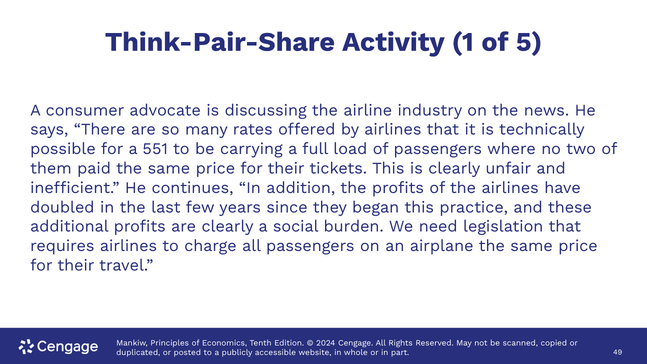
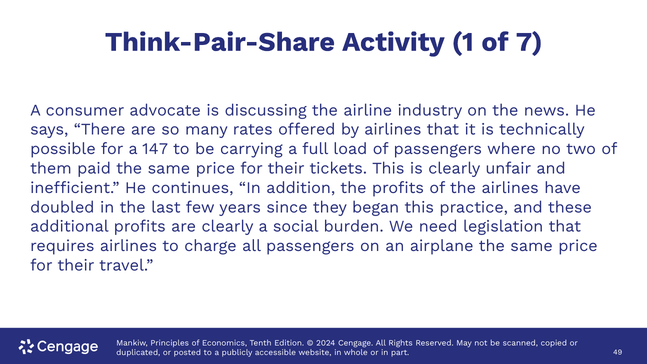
5: 5 -> 7 (529, 42)
551: 551 -> 147 (155, 149)
